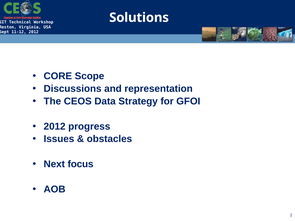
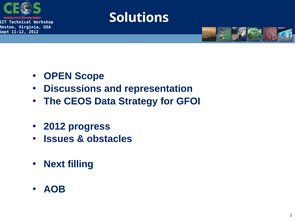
CORE: CORE -> OPEN (58, 76)
focus: focus -> filling (81, 164)
